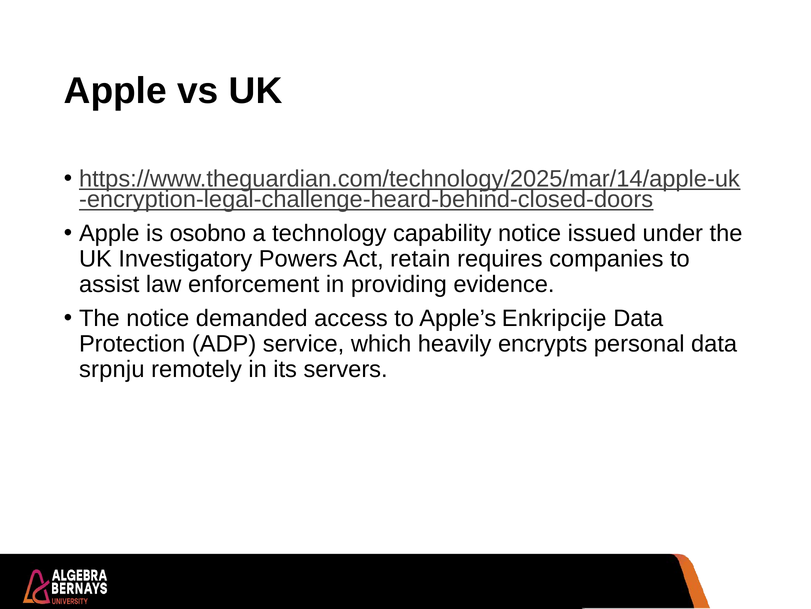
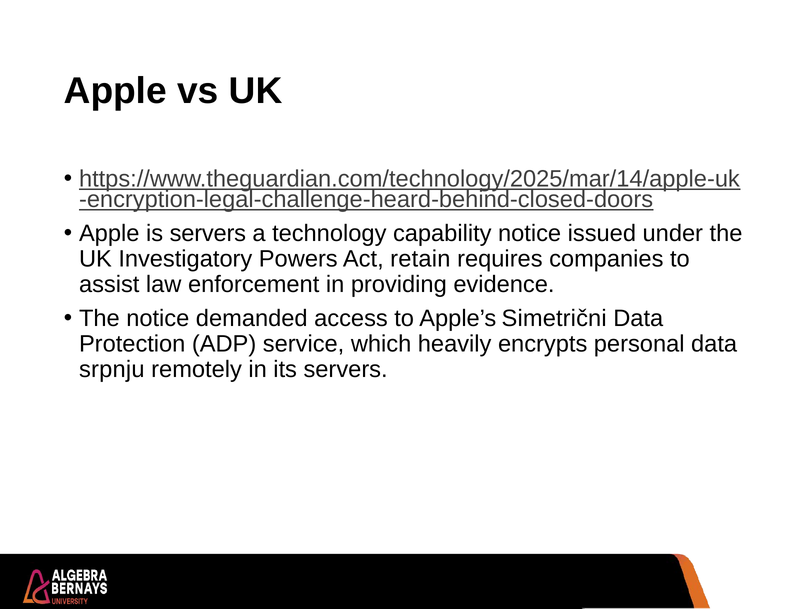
is osobno: osobno -> servers (208, 233)
Enkripcije: Enkripcije -> Simetrični (554, 318)
